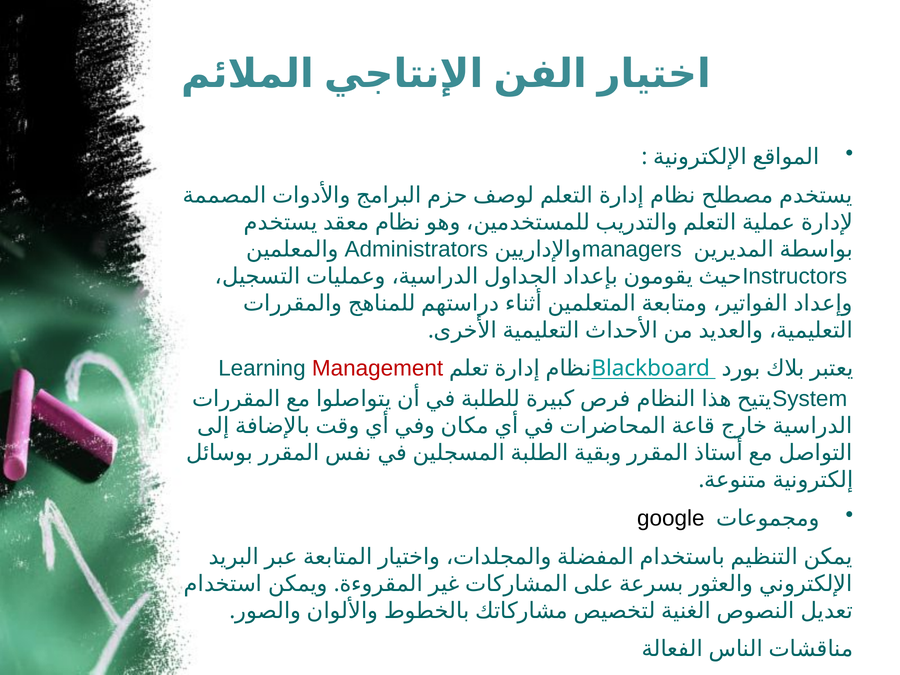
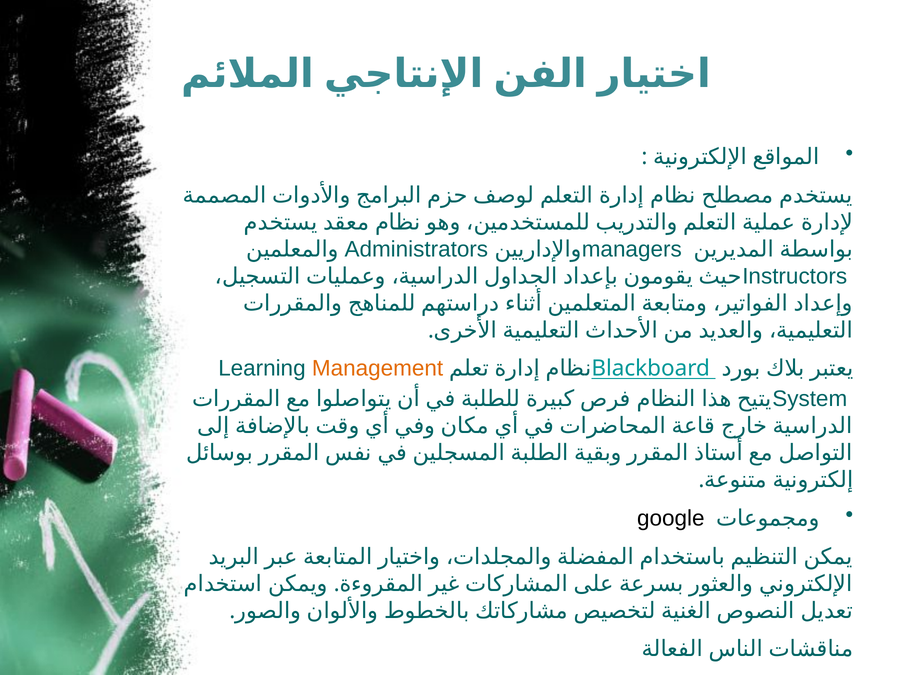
Management colour: red -> orange (378, 368)
